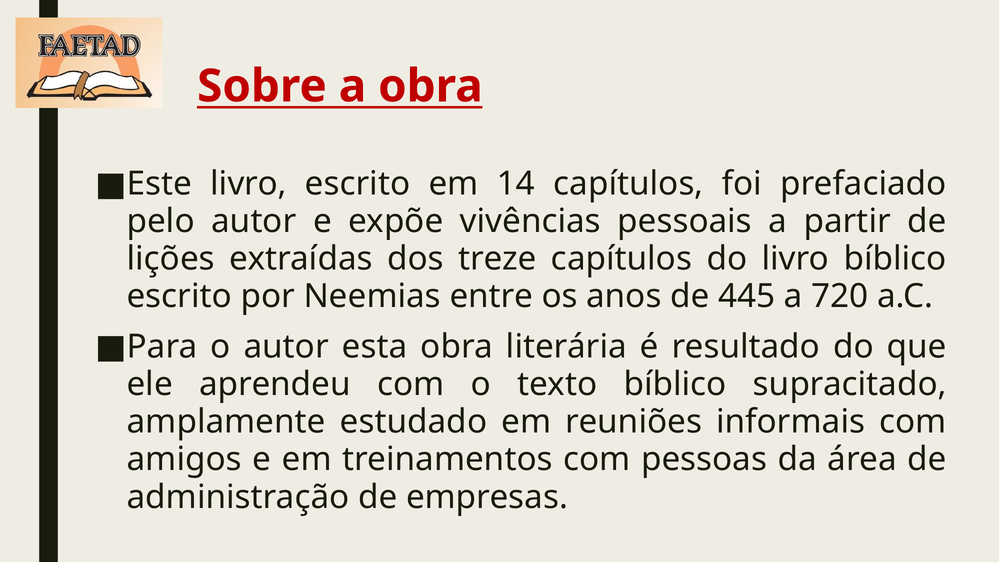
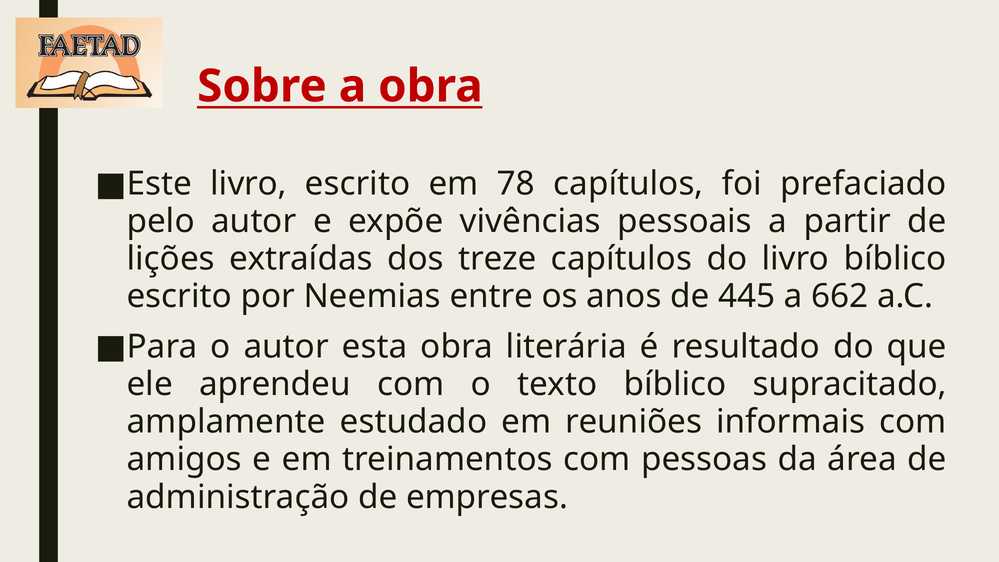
14: 14 -> 78 (516, 184)
720: 720 -> 662 (840, 296)
